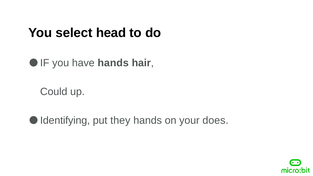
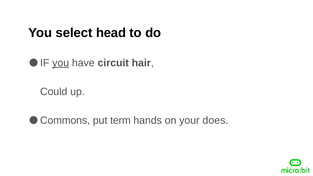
you underline: none -> present (61, 63)
have hands: hands -> circuit (113, 63)
Identifying: Identifying -> Commons (65, 121)
they: they -> term (120, 121)
